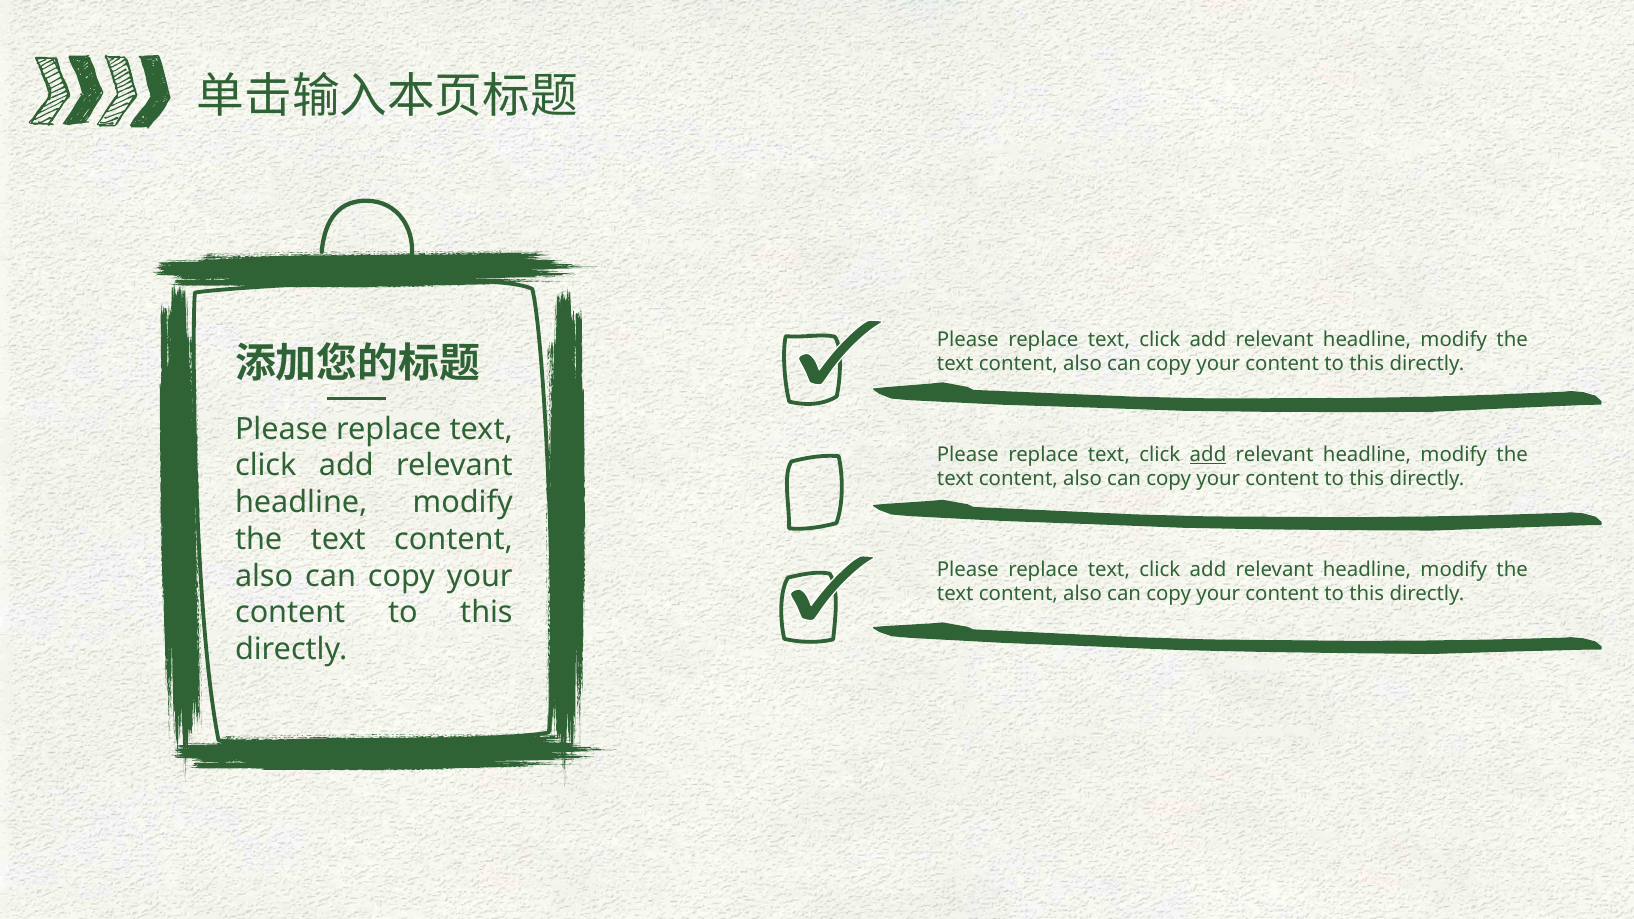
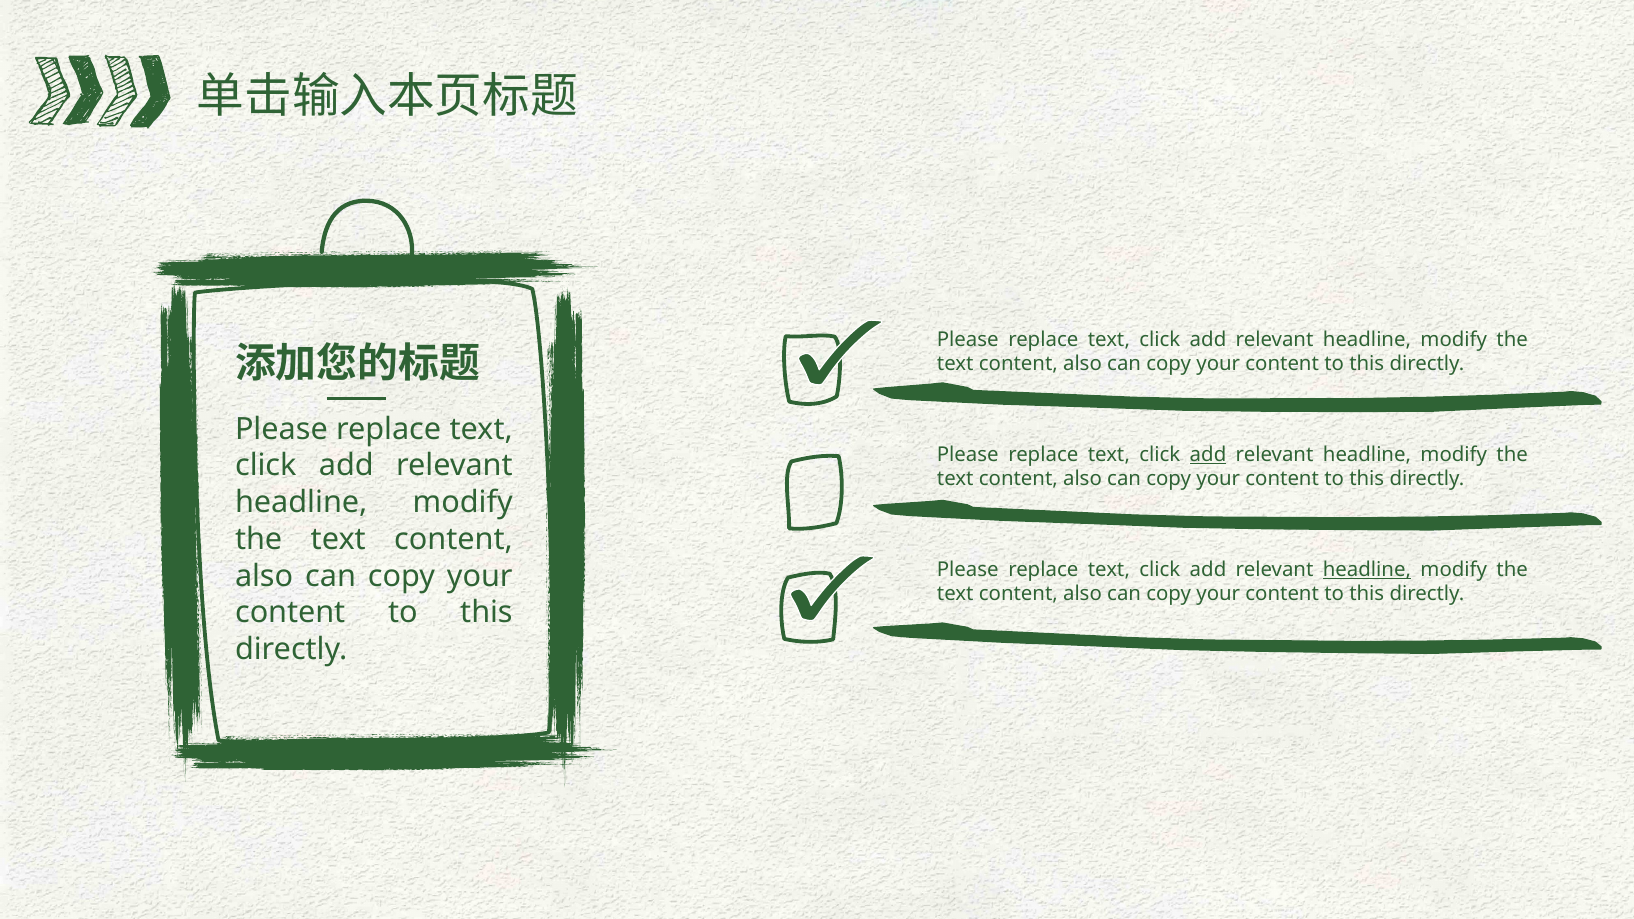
headline underline: none -> present (1367, 570)
